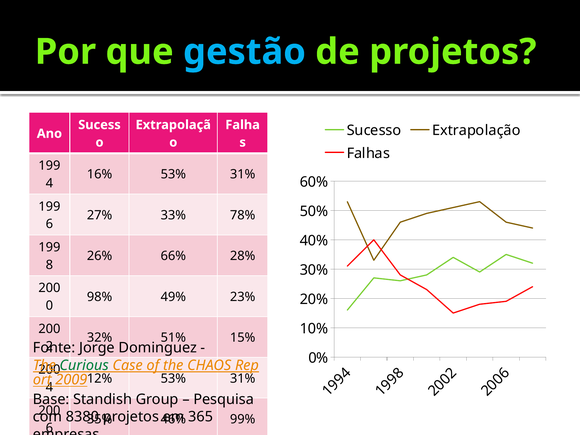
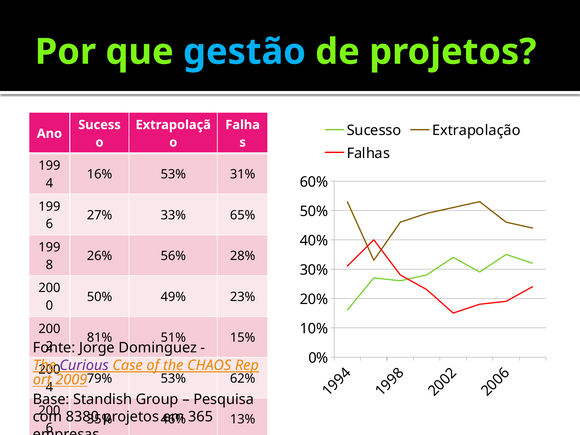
78%: 78% -> 65% (243, 215)
66%: 66% -> 56% (173, 256)
98%: 98% -> 50% (100, 297)
32%: 32% -> 81% (100, 338)
Curious colour: green -> purple (84, 365)
12%: 12% -> 79% (100, 378)
31%: 31% -> 62% (243, 378)
99%: 99% -> 13% (243, 419)
